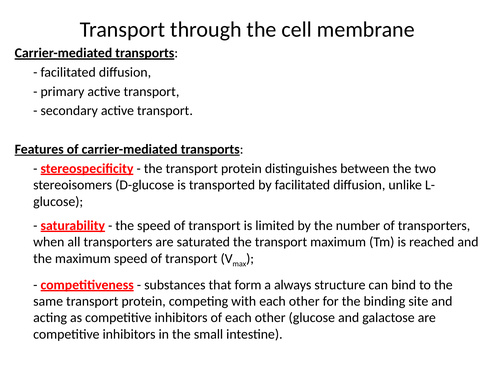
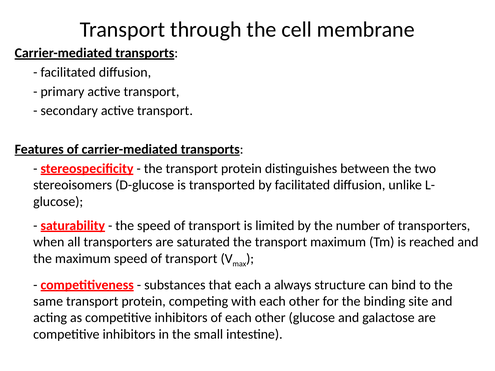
that form: form -> each (248, 285)
